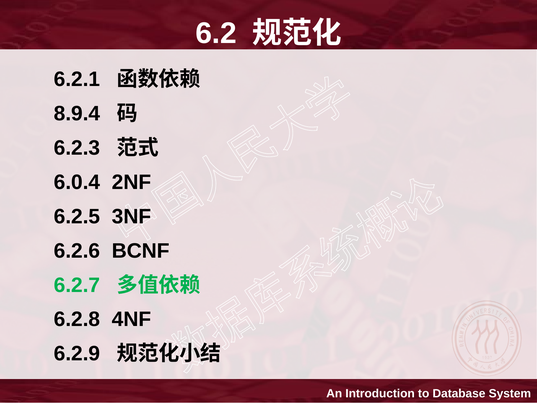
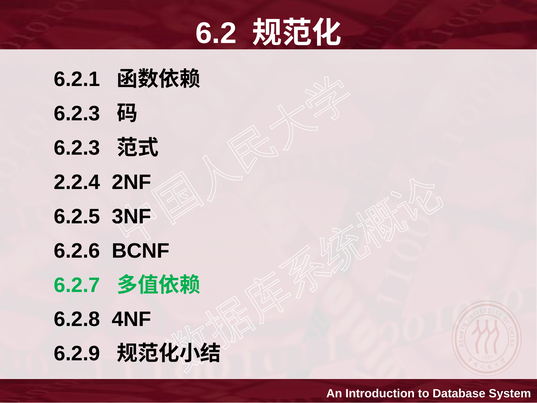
8.9.4: 8.9.4 -> 6.2.3 (77, 114)
6.0.4: 6.0.4 -> 2.2.4 (77, 182)
